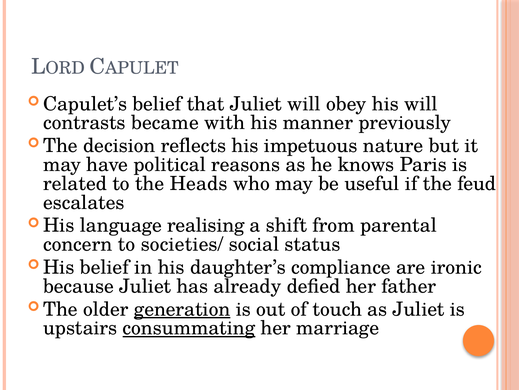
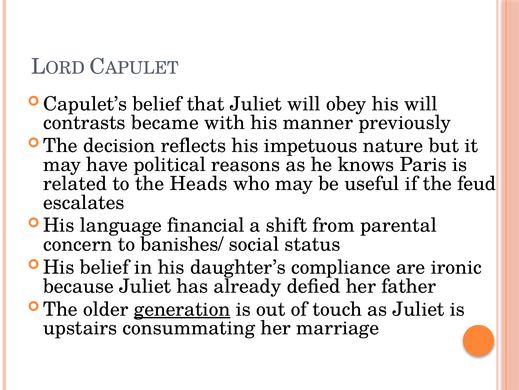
realising: realising -> financial (206, 225)
societies/: societies/ -> banishes/ (182, 244)
consummating underline: present -> none (189, 328)
